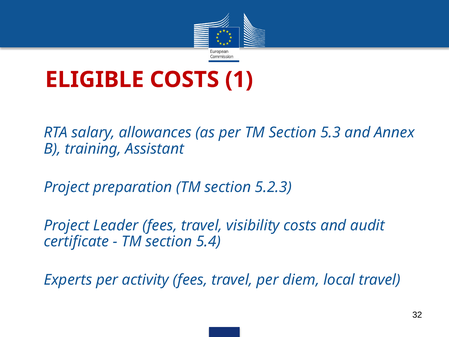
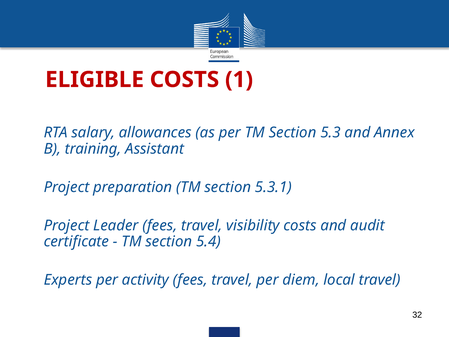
5.2.3: 5.2.3 -> 5.3.1 (273, 187)
